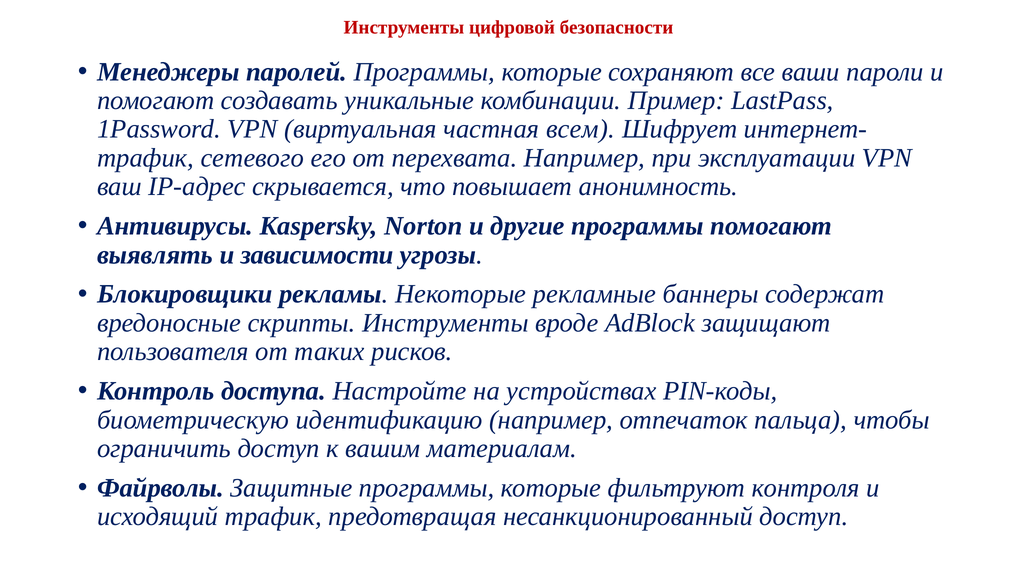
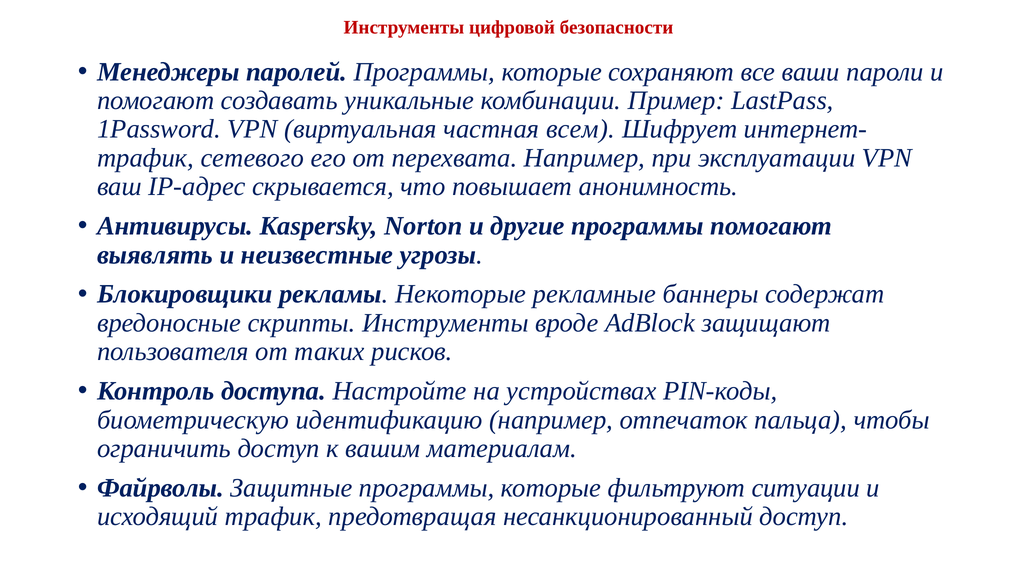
зависимости: зависимости -> неизвестные (317, 255)
контроля: контроля -> ситуации (806, 488)
